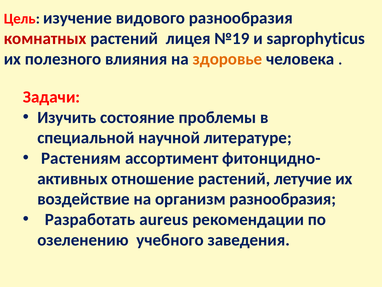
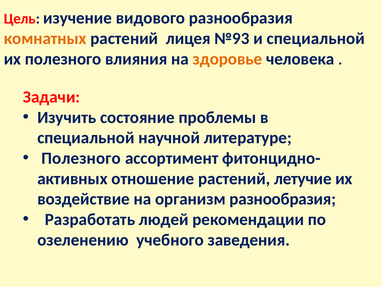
комнатных colour: red -> orange (45, 38)
№19: №19 -> №93 (232, 38)
и saprophyticus: saprophyticus -> специальной (316, 38)
Растениям: Растениям -> Полезного (81, 158)
aureus: aureus -> людей (164, 219)
